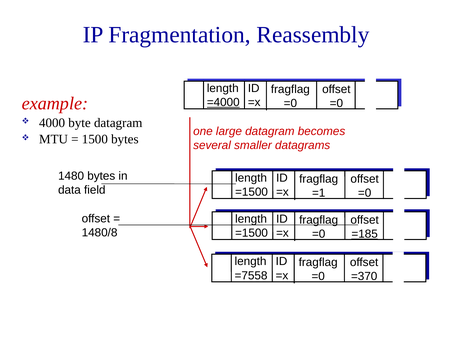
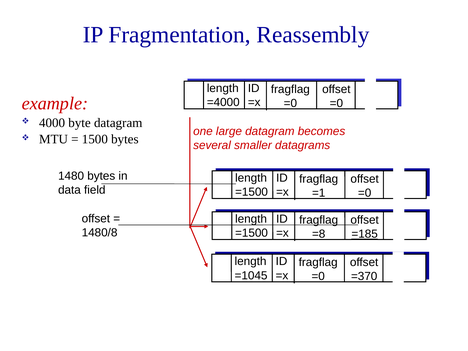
=4000 underline: present -> none (223, 102)
=0: =0 -> =8 (319, 234)
=7558: =7558 -> =1045 (251, 275)
